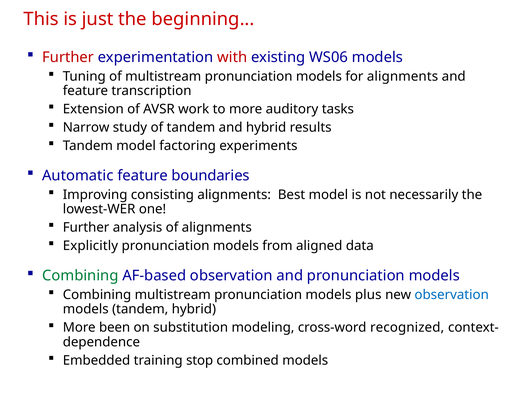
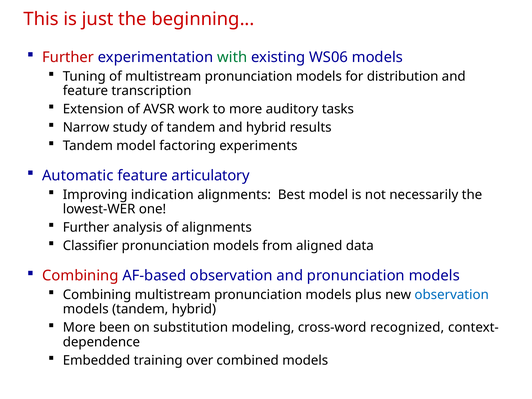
with colour: red -> green (232, 57)
for alignments: alignments -> distribution (403, 76)
boundaries: boundaries -> articulatory (211, 176)
consisting: consisting -> indication (162, 195)
Explicitly: Explicitly -> Classifier (91, 246)
Combining colour: green -> red (80, 276)
stop: stop -> over (200, 360)
